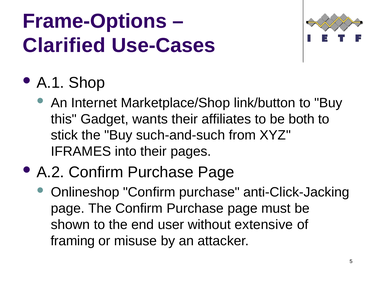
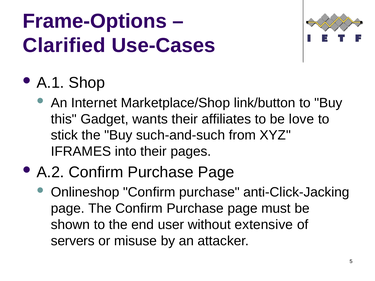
both: both -> love (302, 119)
framing: framing -> servers (73, 241)
